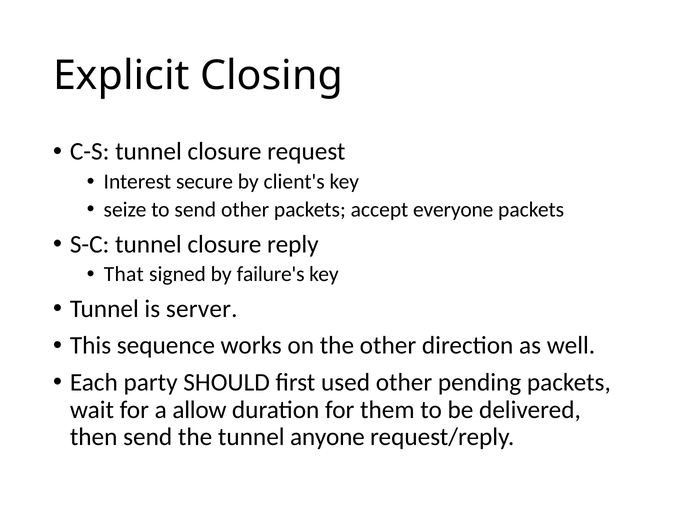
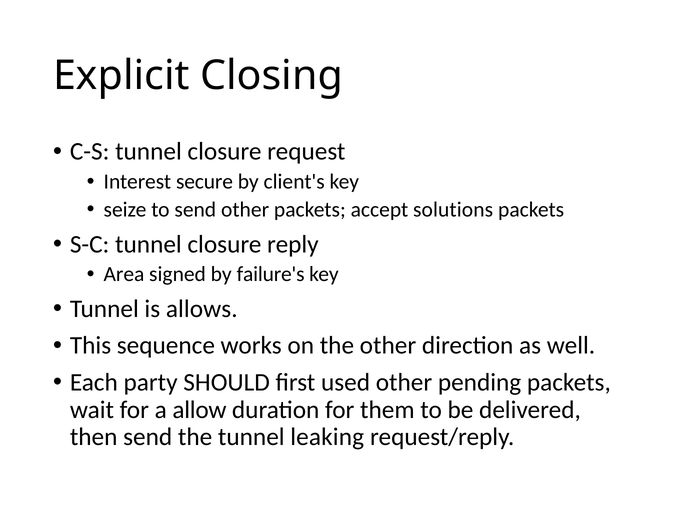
everyone: everyone -> solutions (453, 209)
That: That -> Area (124, 274)
server: server -> allows (202, 309)
anyone: anyone -> leaking (327, 437)
